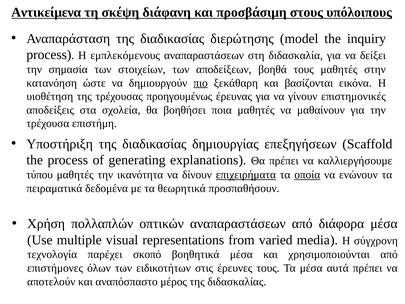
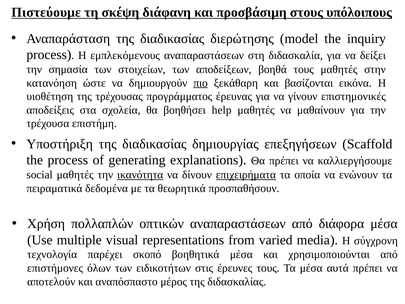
Αντικείμενα: Αντικείμενα -> Πιστεύουμε (46, 12)
προηγουμένως: προηγουμένως -> προγράμματος (179, 96)
ποια: ποια -> help (222, 110)
τύπου: τύπου -> social (40, 175)
ικανότητα underline: none -> present (140, 175)
οποία underline: present -> none (307, 175)
